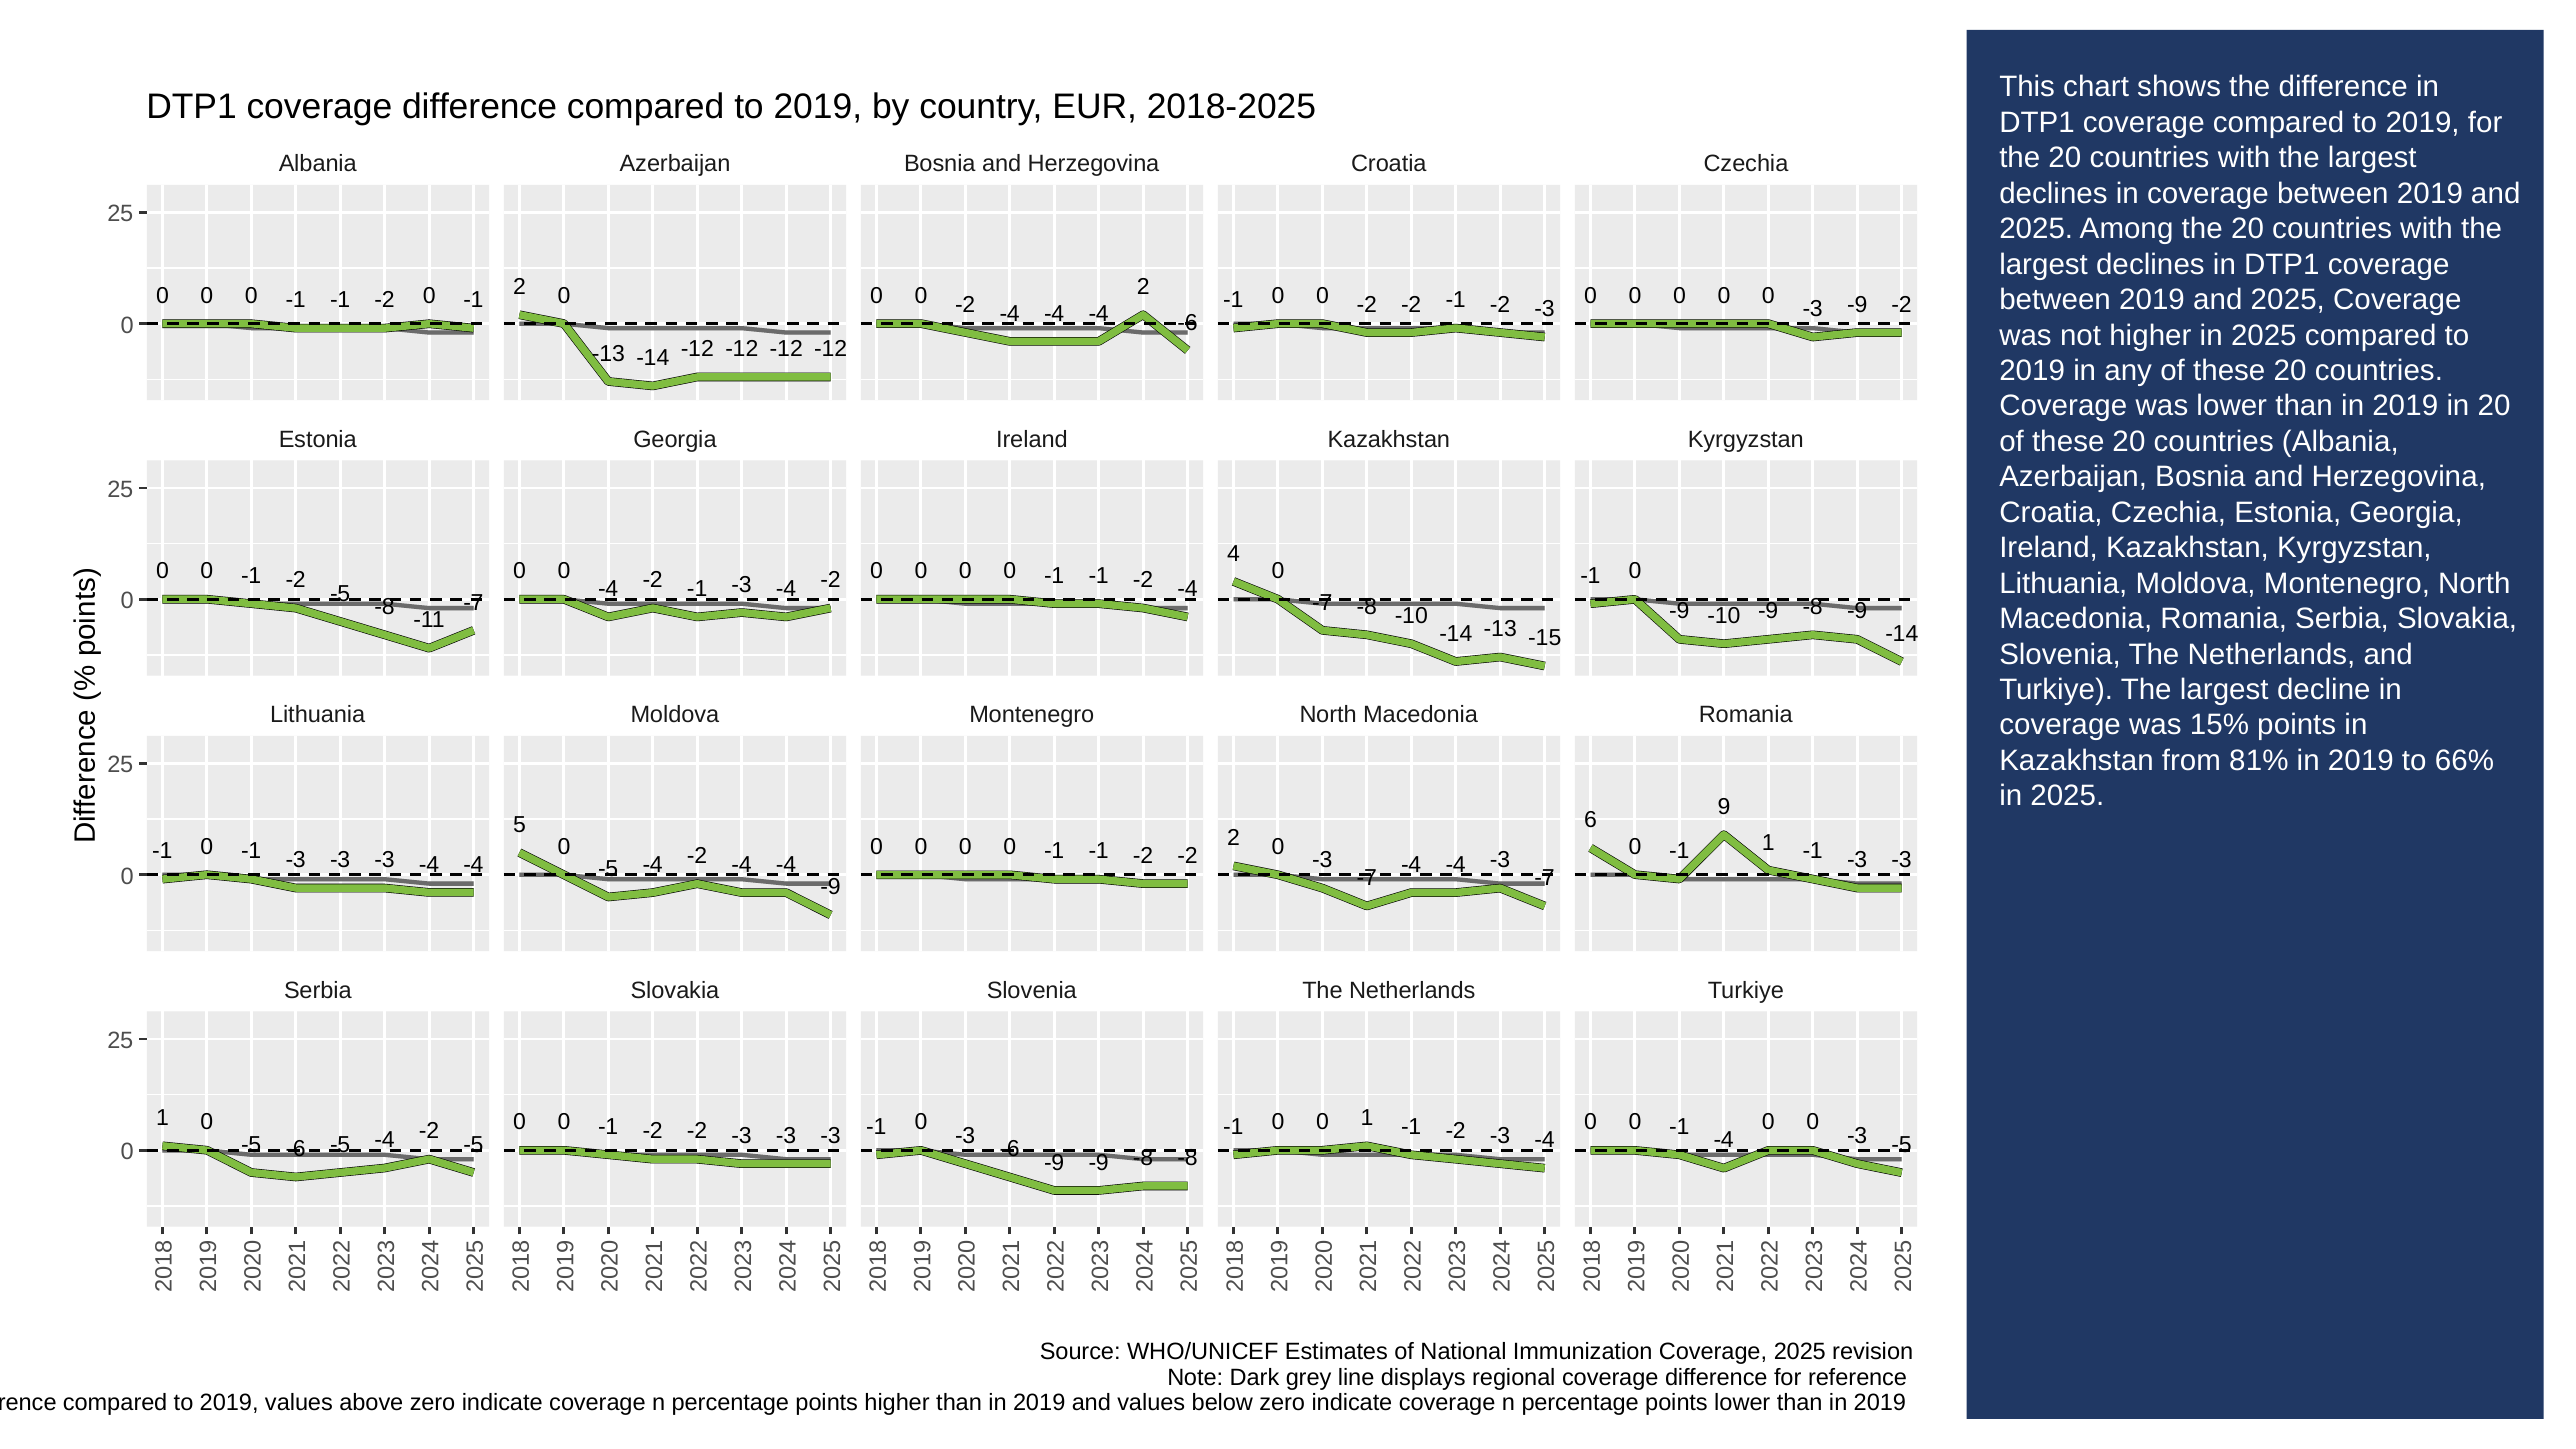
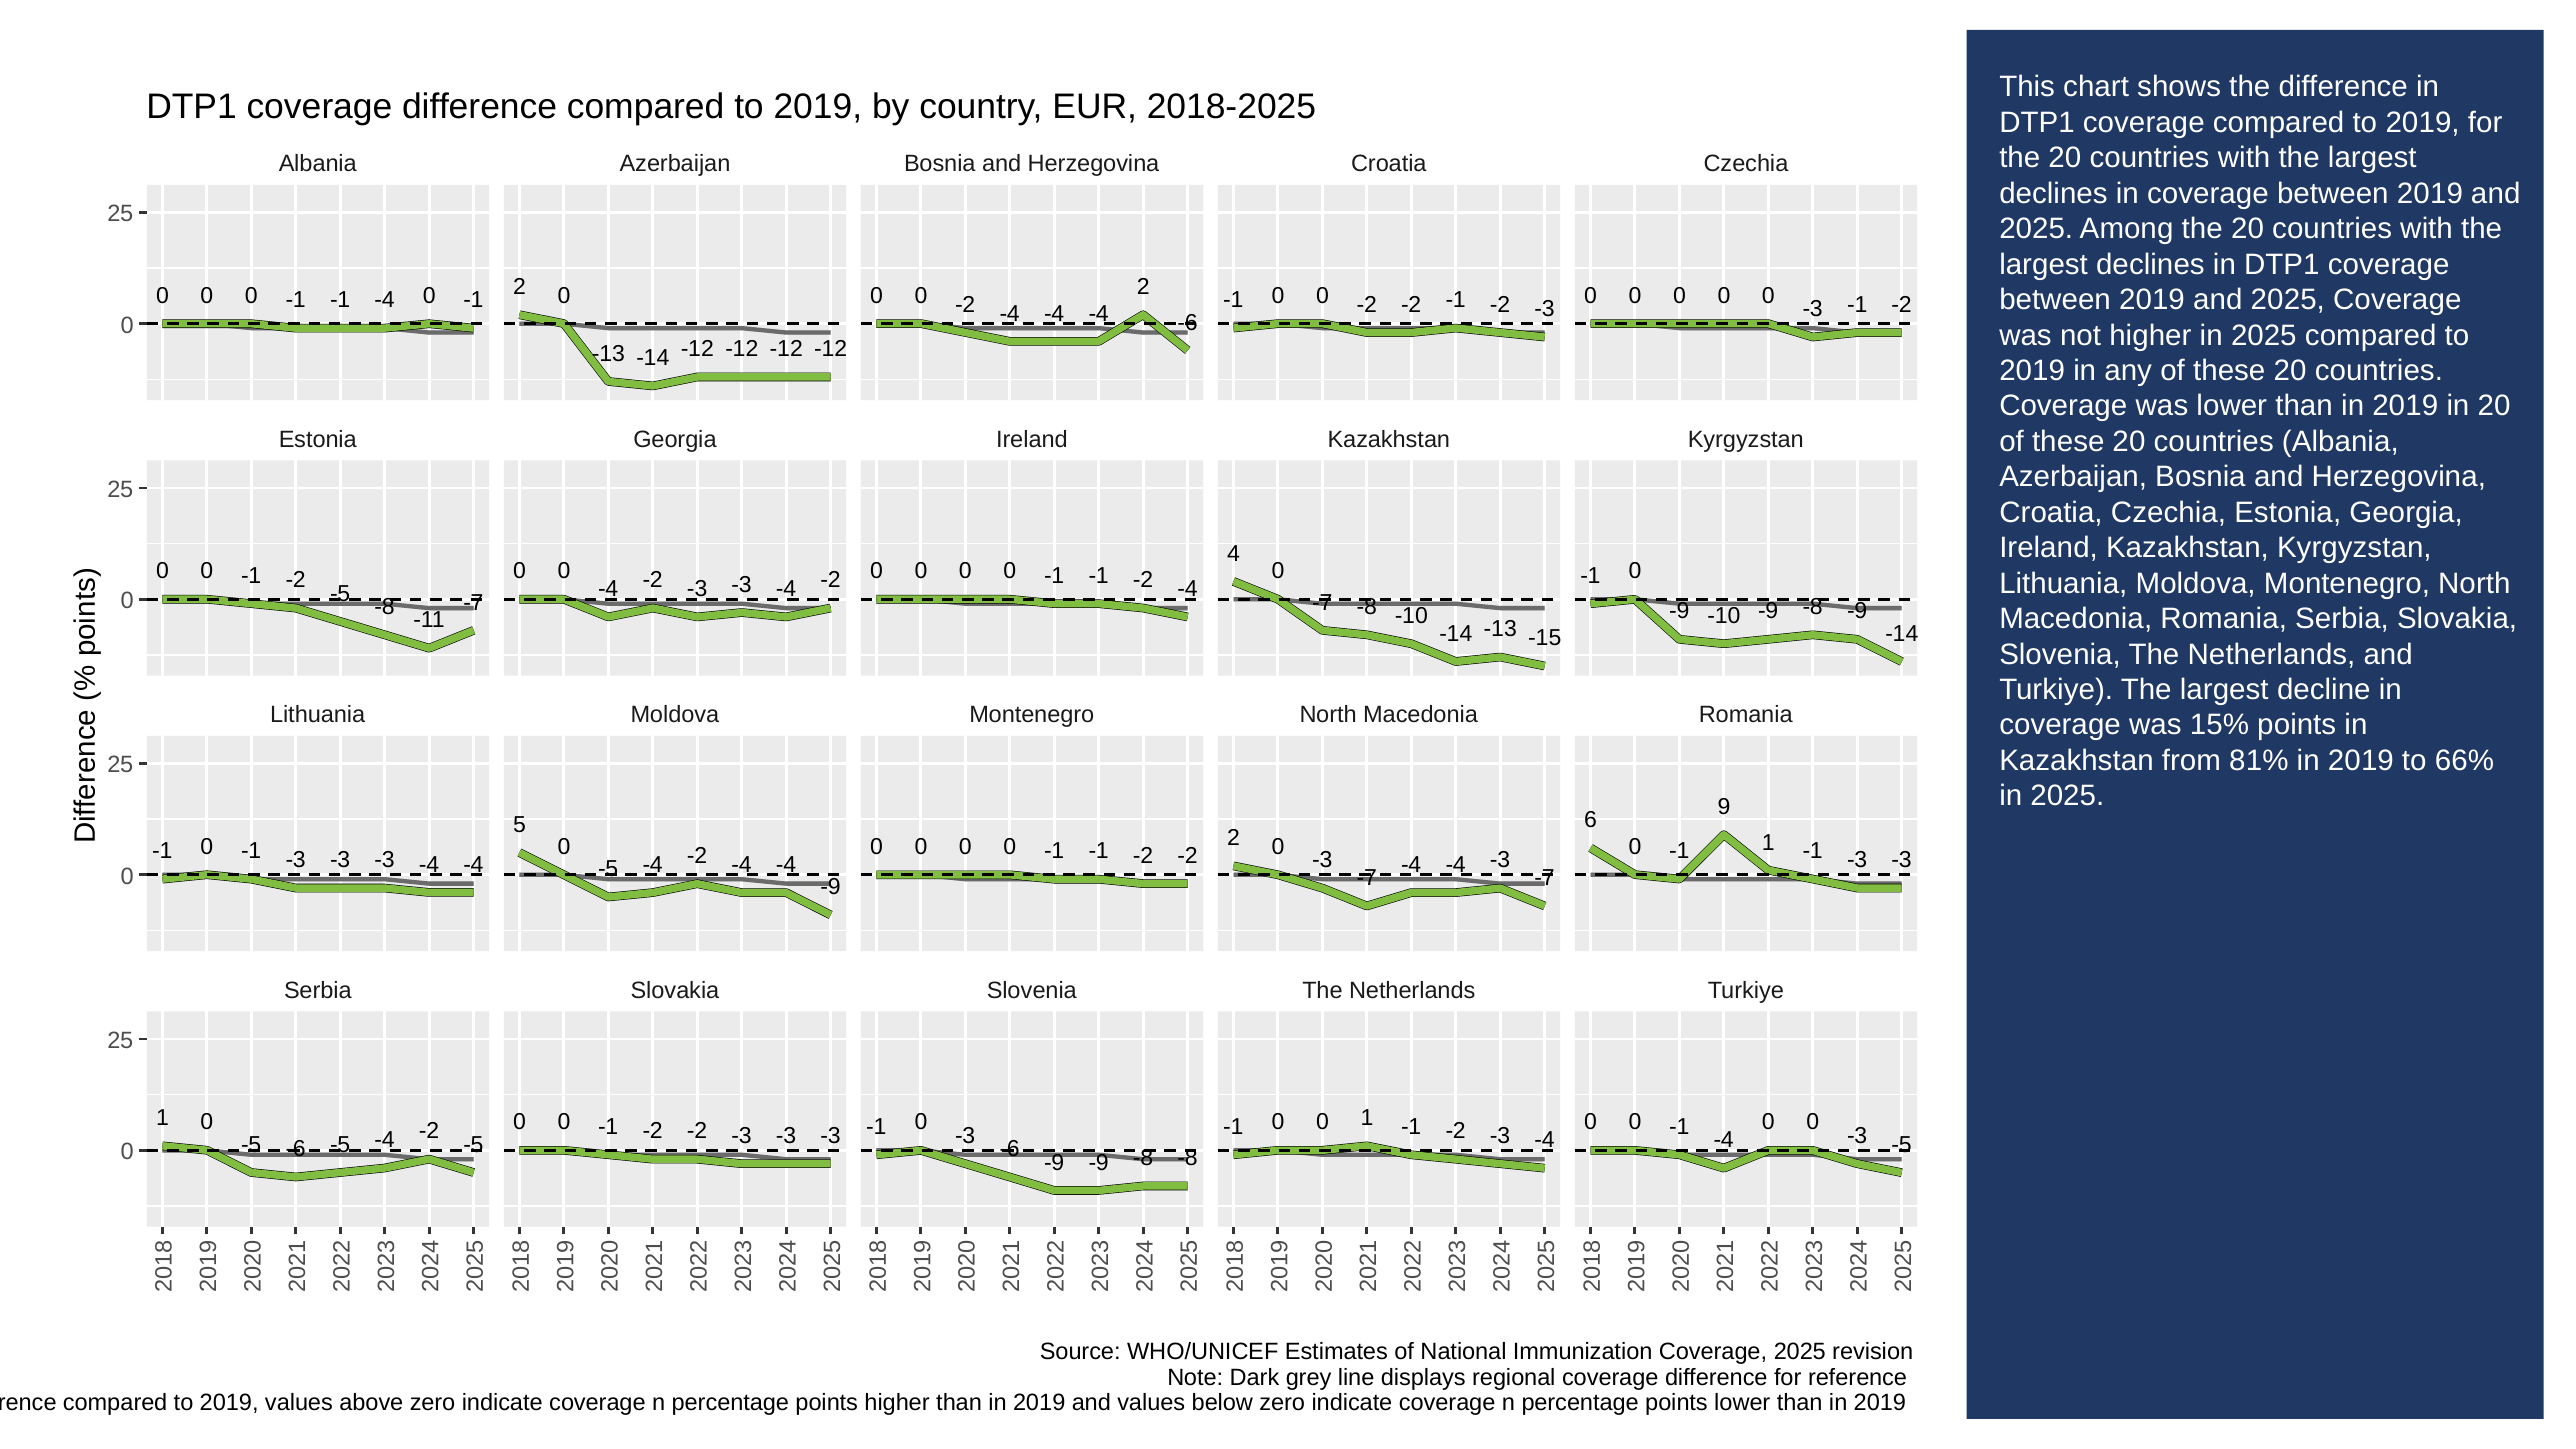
-2: -2 -> -4 (385, 300)
-3 -9: -9 -> -1 (1857, 305)
-4 -2 -1: -1 -> -3 (697, 589)
